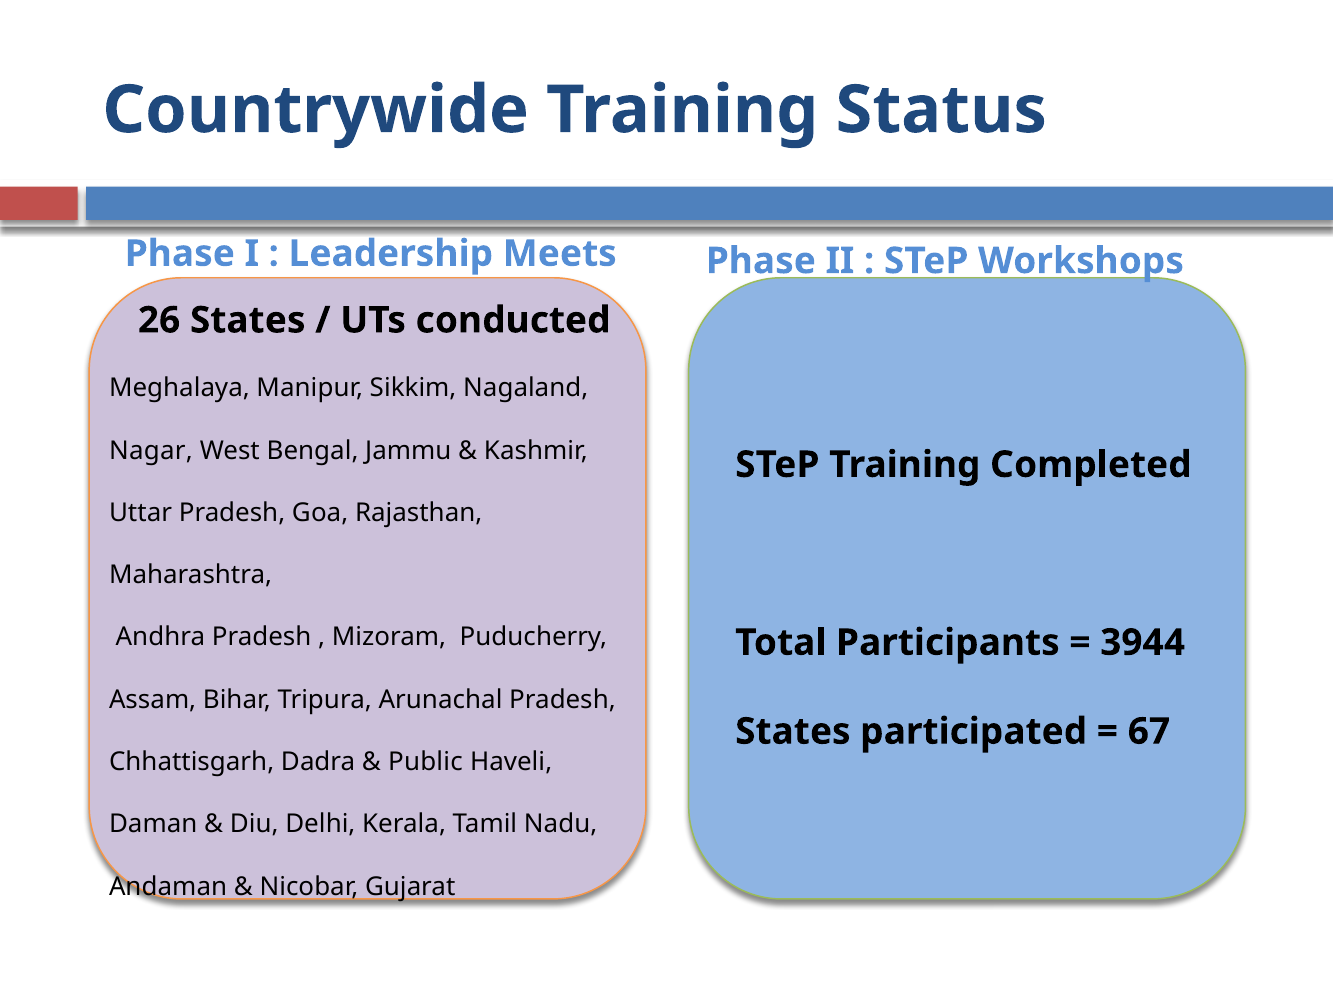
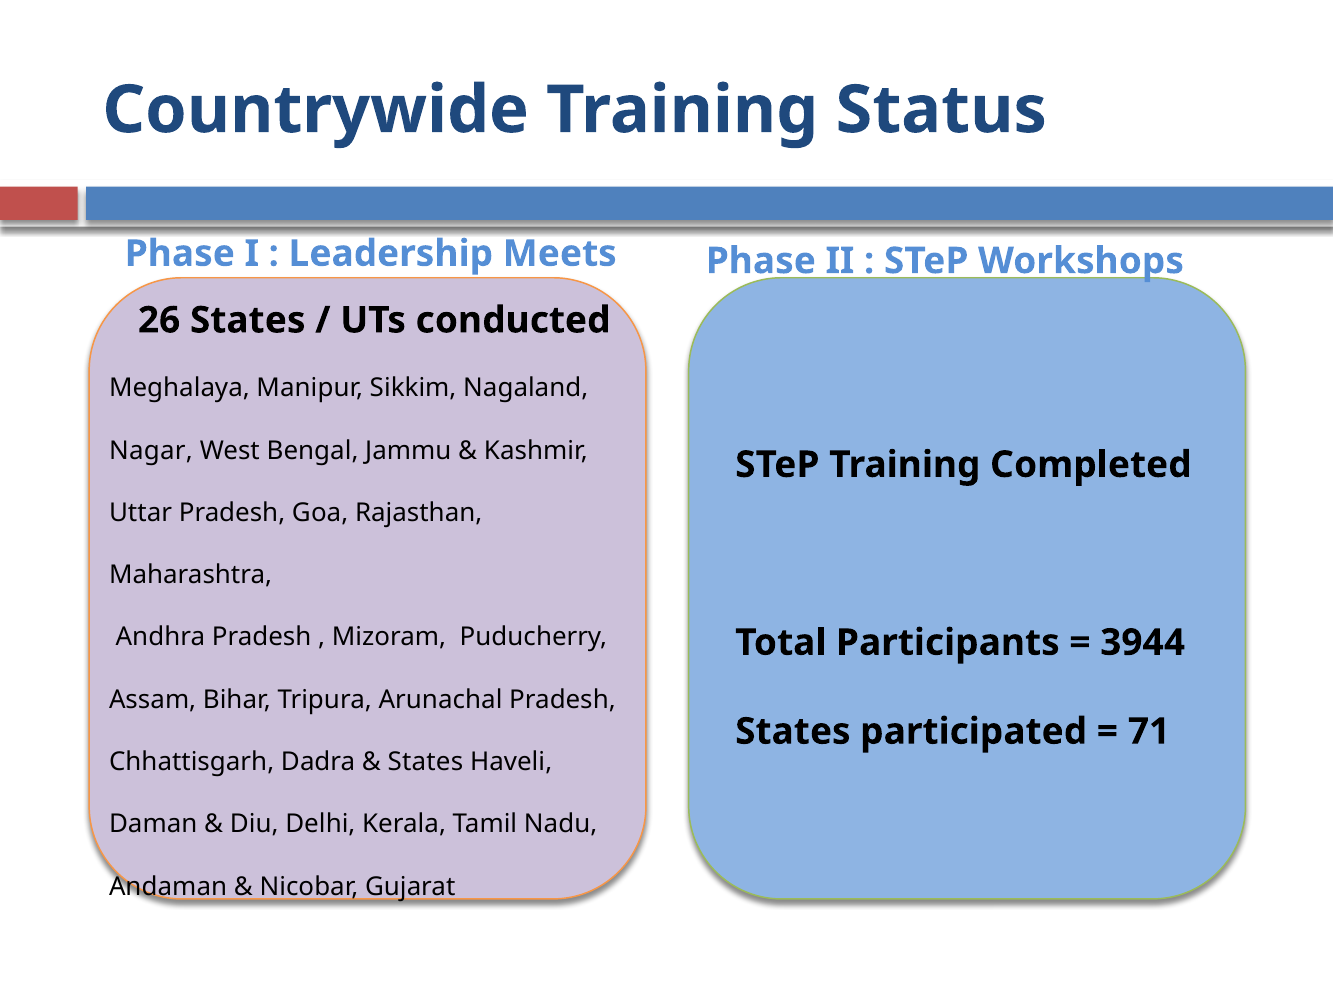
67: 67 -> 71 (1149, 731)
Public: Public -> States (425, 762)
